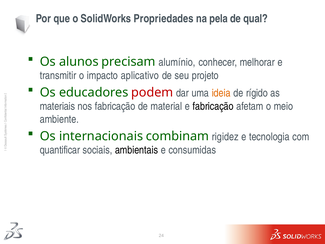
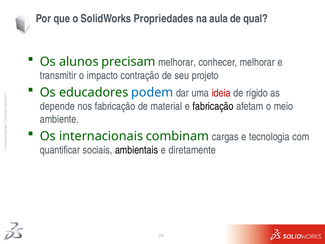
pela: pela -> aula (219, 19)
precisam alumínio: alumínio -> melhorar (177, 62)
aplicativo: aplicativo -> contração (140, 76)
podem colour: red -> blue (152, 92)
ideia colour: orange -> red (221, 93)
materiais: materiais -> depende (57, 106)
rigidez: rigidez -> cargas (225, 137)
consumidas: consumidas -> diretamente (192, 150)
